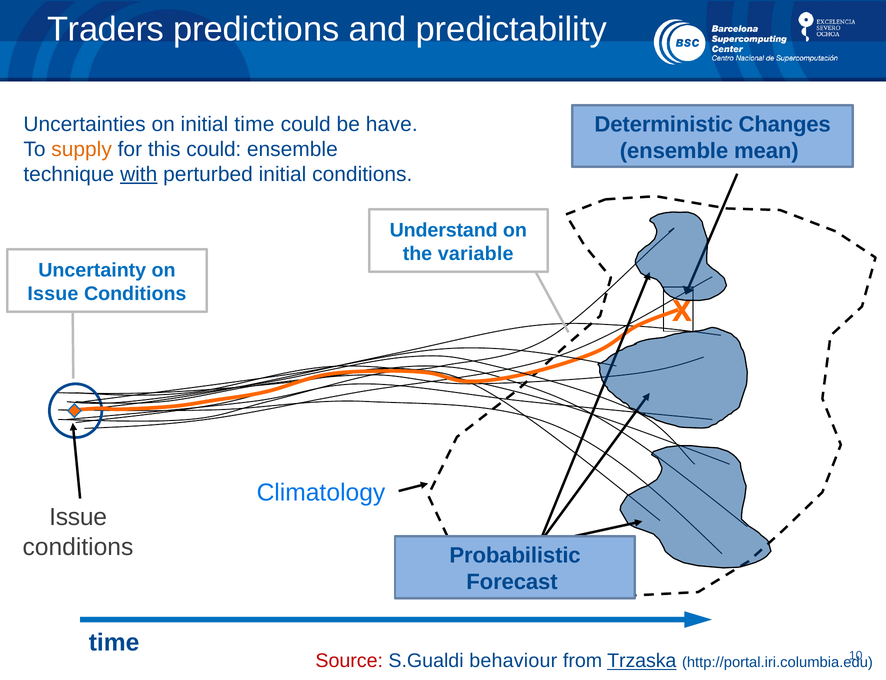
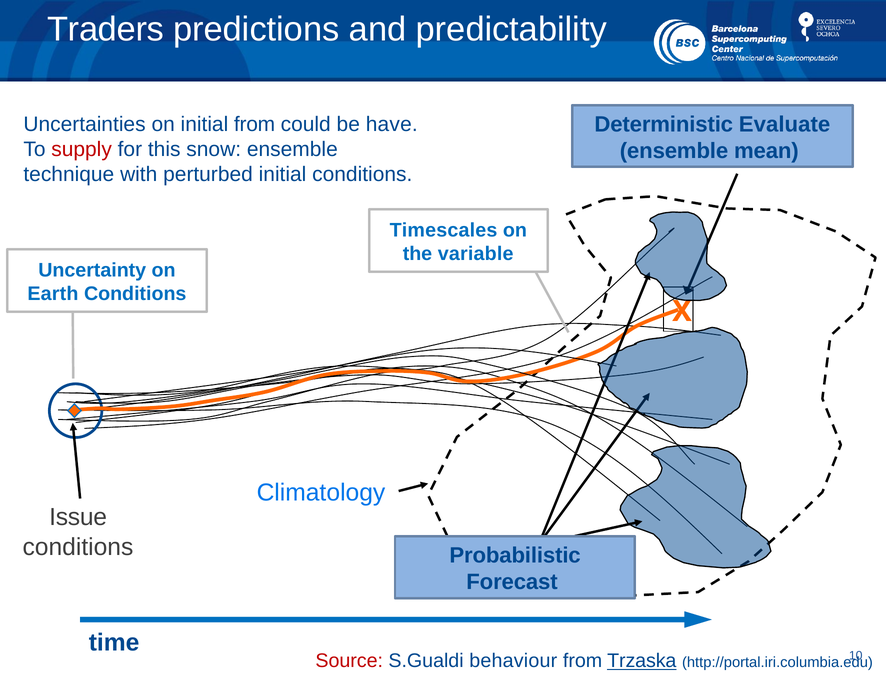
Changes: Changes -> Evaluate (785, 124)
initial time: time -> from (255, 124)
supply colour: orange -> red (82, 149)
this could: could -> snow (214, 149)
with underline: present -> none (139, 174)
Understand: Understand -> Timescales (444, 230)
Issue: Issue -> Earth (53, 294)
